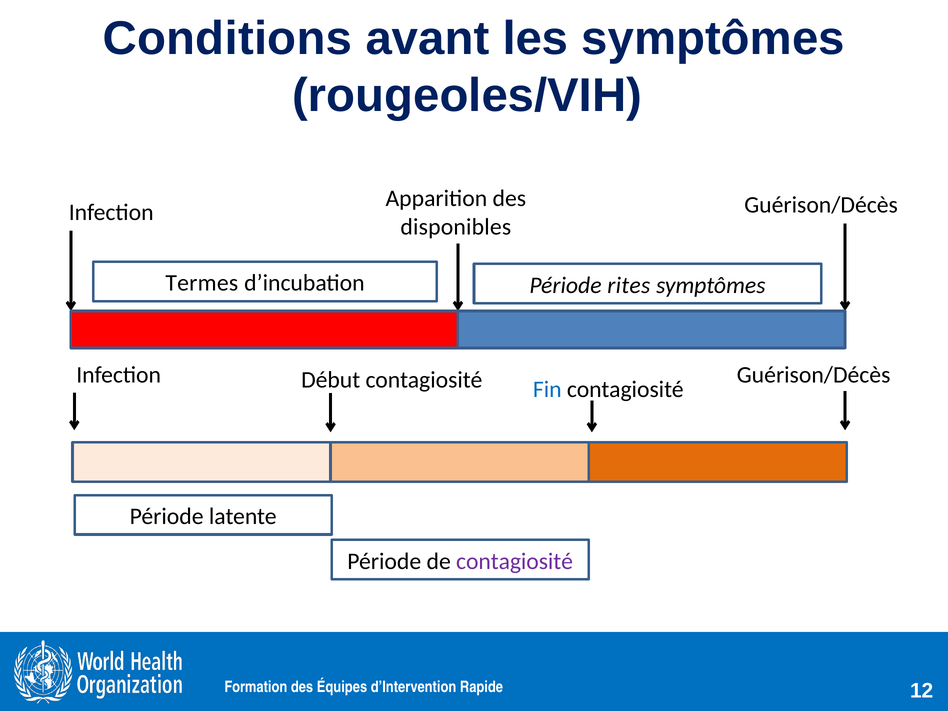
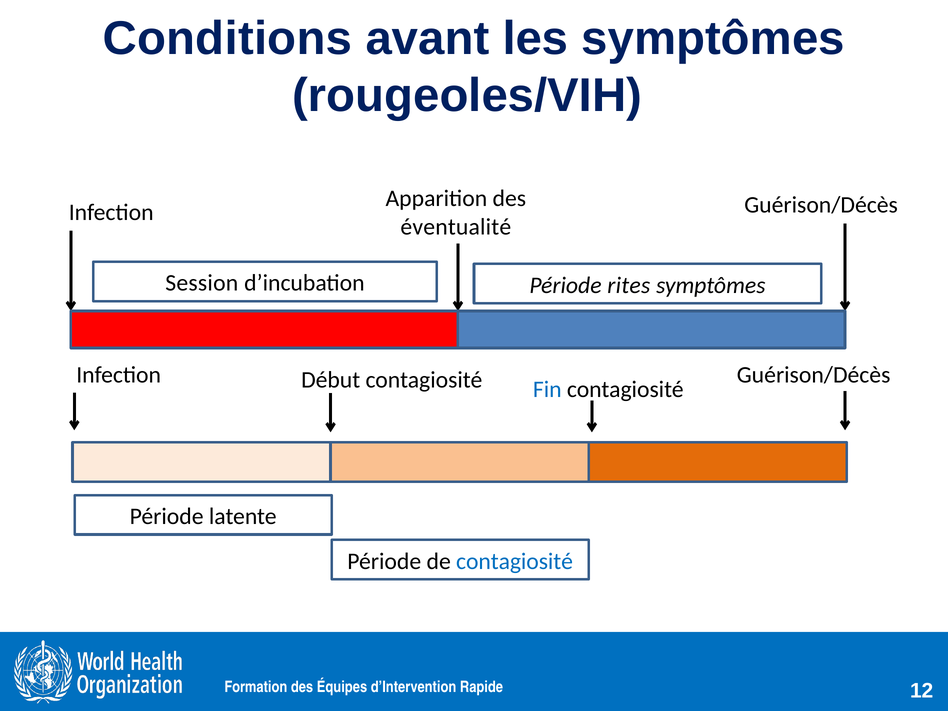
disponibles: disponibles -> éventualité (456, 227)
Termes: Termes -> Session (202, 283)
contagiosité colour: purple -> blue (515, 561)
